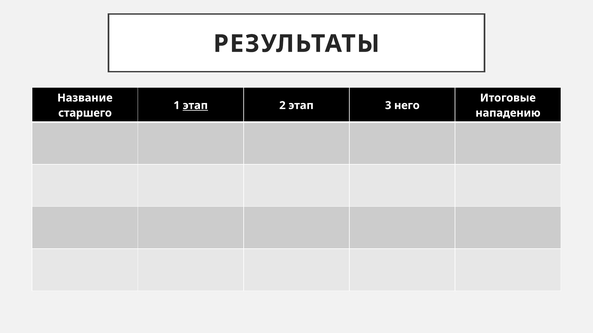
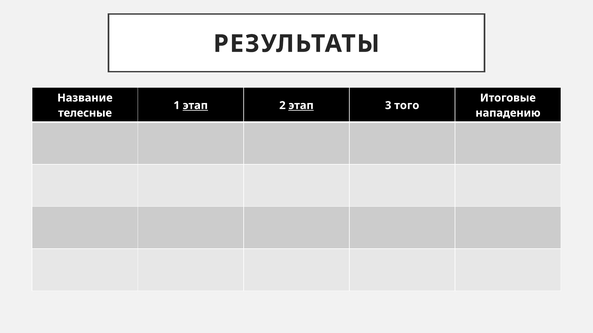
этап underline: none -> present (301, 106)
него: него -> того (407, 106)
старшего: старшего -> телесные (85, 113)
